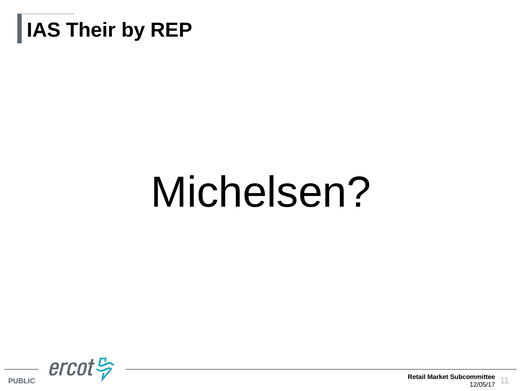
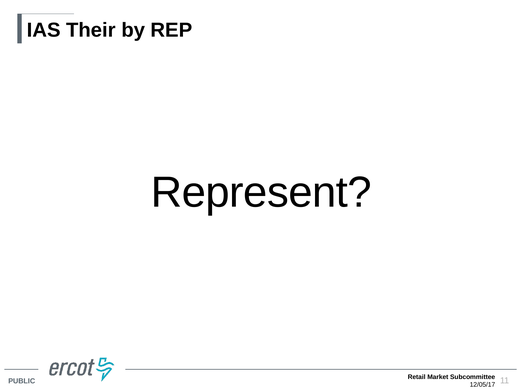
Michelsen: Michelsen -> Represent (261, 193)
